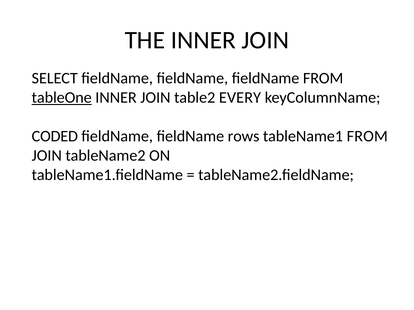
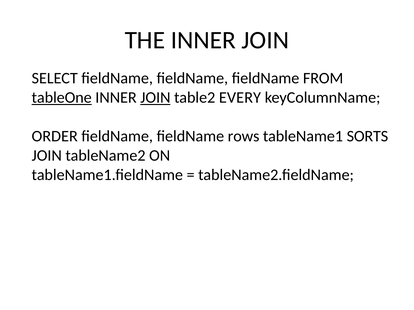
JOIN underline: none -> present (155, 98)
CODED: CODED -> ORDER (55, 136)
tableName1 FROM: FROM -> SORTS (367, 136)
